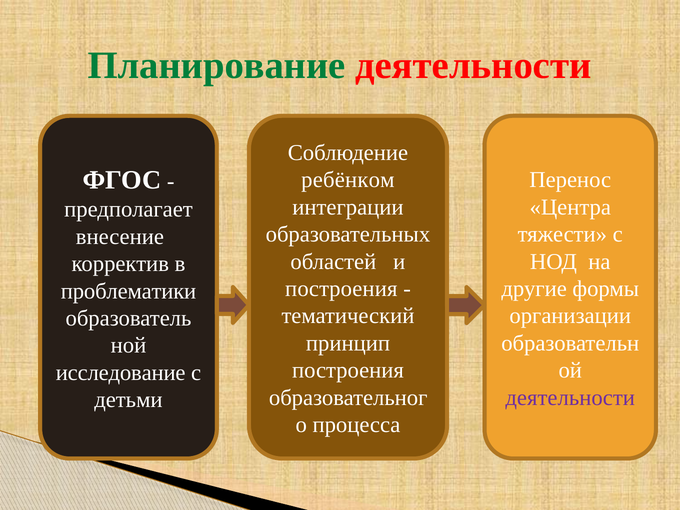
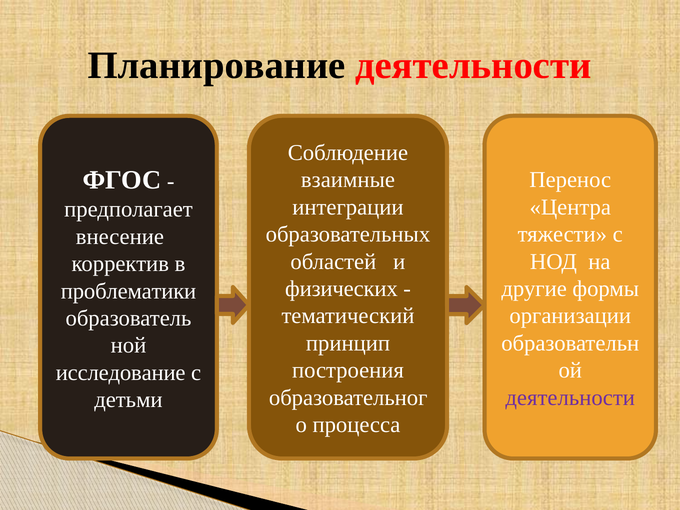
Планирование colour: green -> black (217, 66)
ребёнком: ребёнком -> взаимные (348, 180)
построения: построения -> физических (341, 289)
